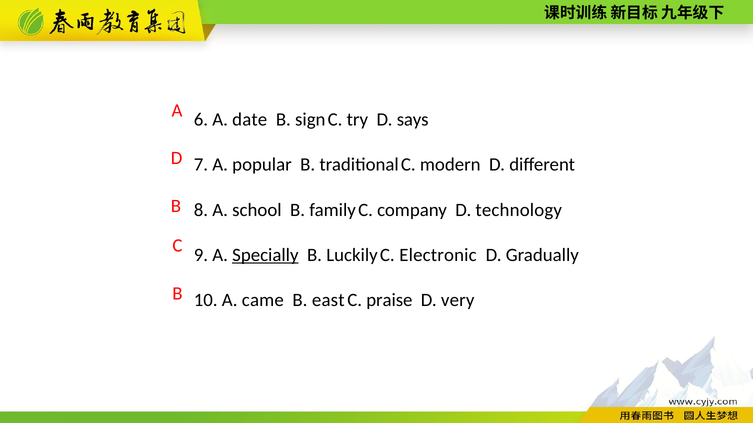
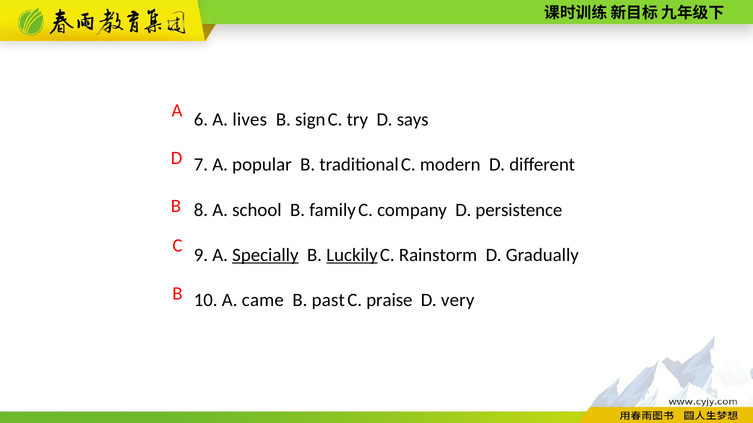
date: date -> lives (250, 120)
technology: technology -> persistence (519, 210)
Luckily underline: none -> present (352, 255)
Electronic: Electronic -> Rainstorm (438, 255)
east: east -> past (328, 301)
